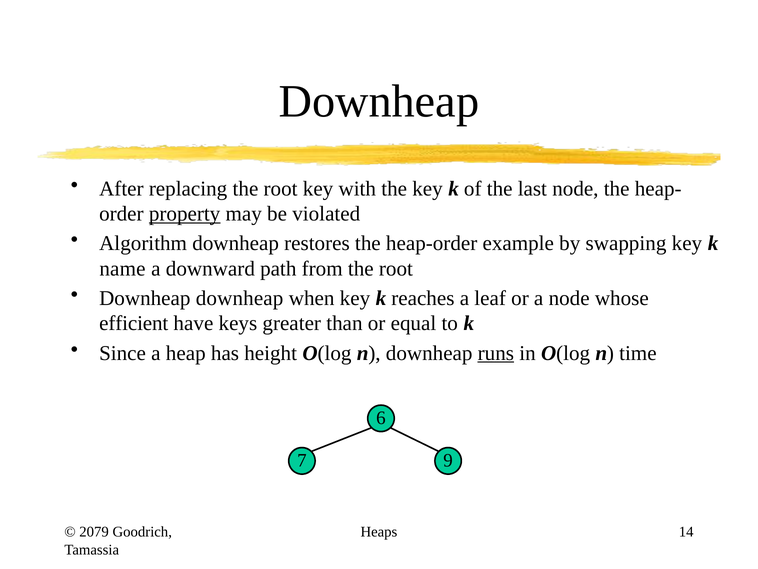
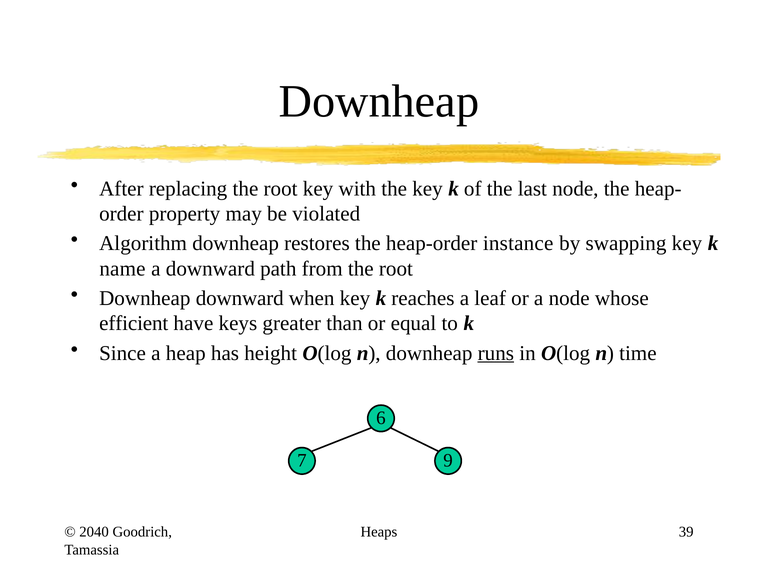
property underline: present -> none (185, 214)
example: example -> instance (518, 243)
Downheap downheap: downheap -> downward (240, 298)
2079: 2079 -> 2040 (94, 532)
14: 14 -> 39 (686, 532)
